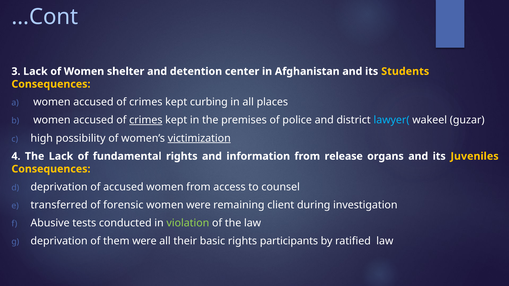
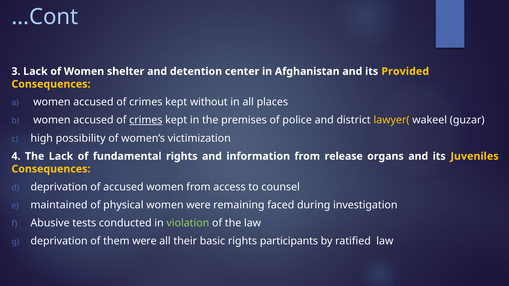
Students: Students -> Provided (405, 71)
curbing: curbing -> without (209, 102)
lawyer( colour: light blue -> yellow (392, 120)
victimization underline: present -> none (199, 138)
transferred: transferred -> maintained (59, 205)
forensic: forensic -> physical (123, 205)
client: client -> faced (281, 205)
